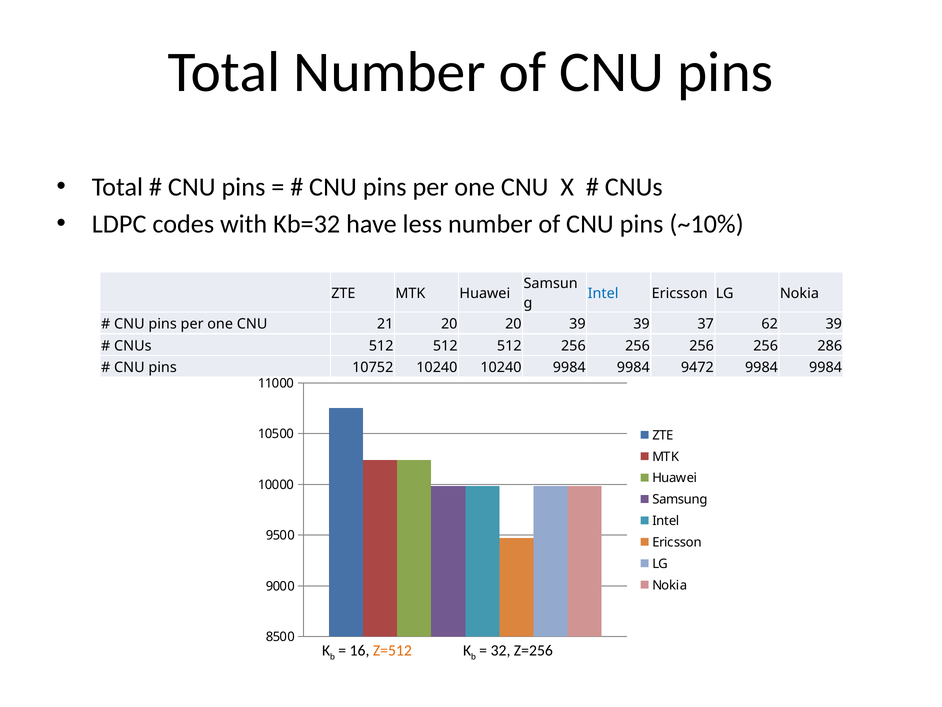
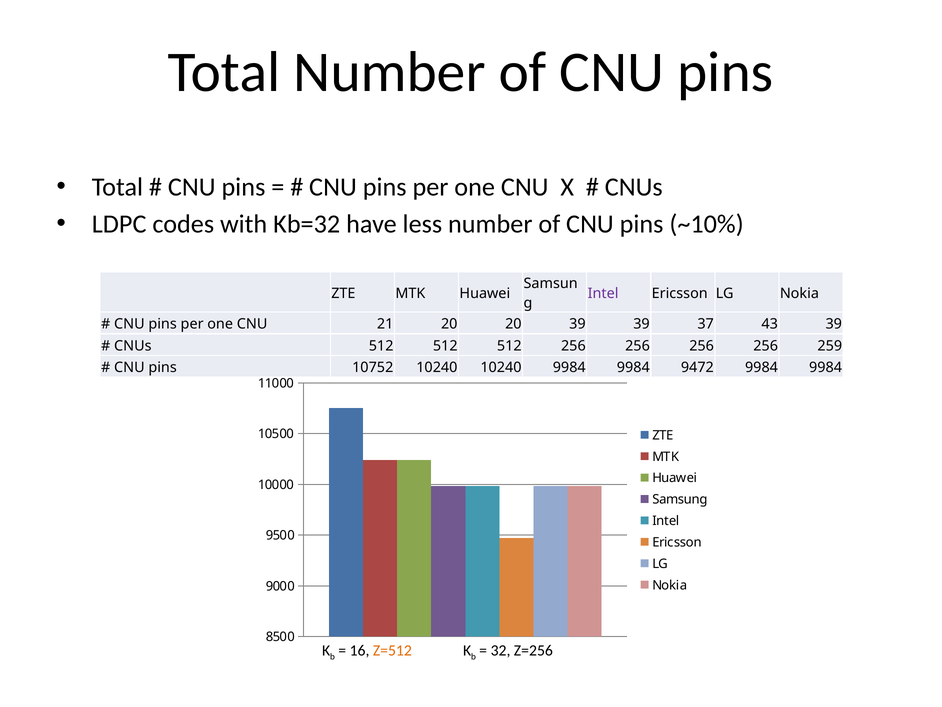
Intel colour: blue -> purple (603, 293)
62: 62 -> 43 (770, 324)
286: 286 -> 259 (830, 346)
